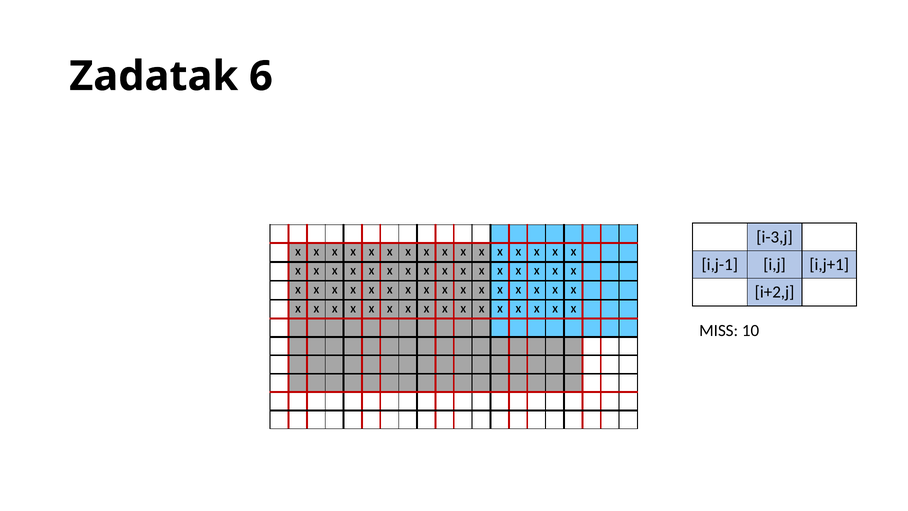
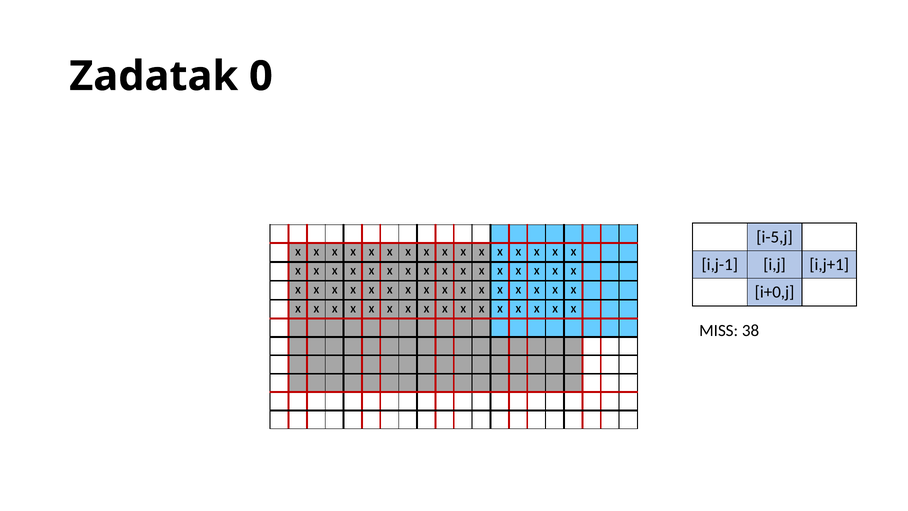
6: 6 -> 0 (261, 76)
i-3,j: i-3,j -> i-5,j (775, 237)
i+2,j: i+2,j -> i+0,j (775, 292)
10: 10 -> 38 (751, 330)
